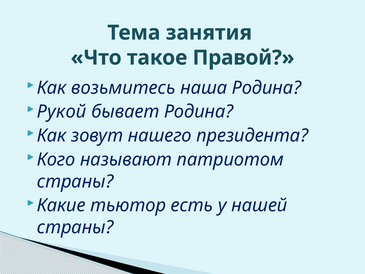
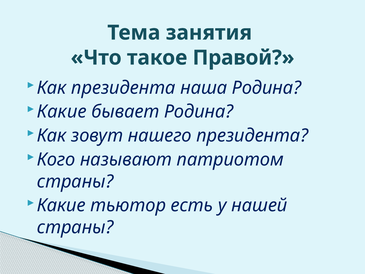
Как возьмитесь: возьмитесь -> президента (123, 88)
Рукой: Рукой -> Какие (62, 112)
